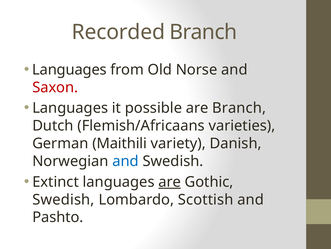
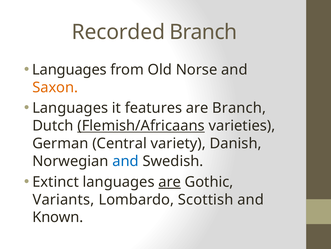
Saxon colour: red -> orange (55, 87)
possible: possible -> features (154, 108)
Flemish/Africaans underline: none -> present (141, 125)
Maithili: Maithili -> Central (120, 143)
Swedish: Swedish -> Variants (63, 199)
Pashto: Pashto -> Known (58, 217)
